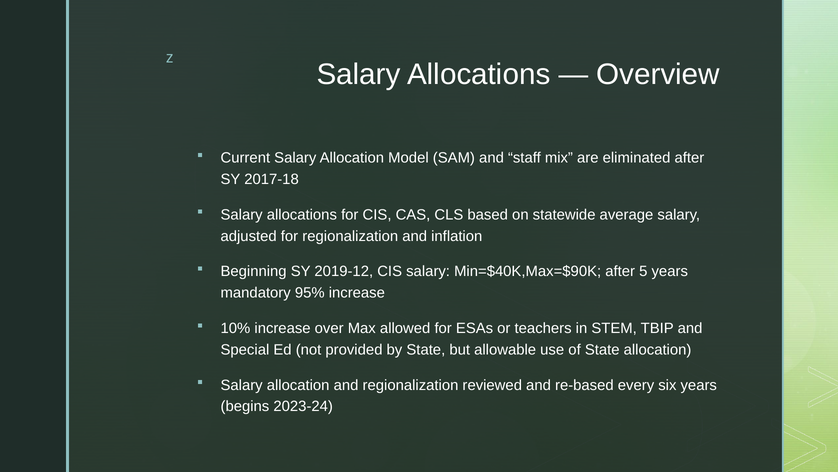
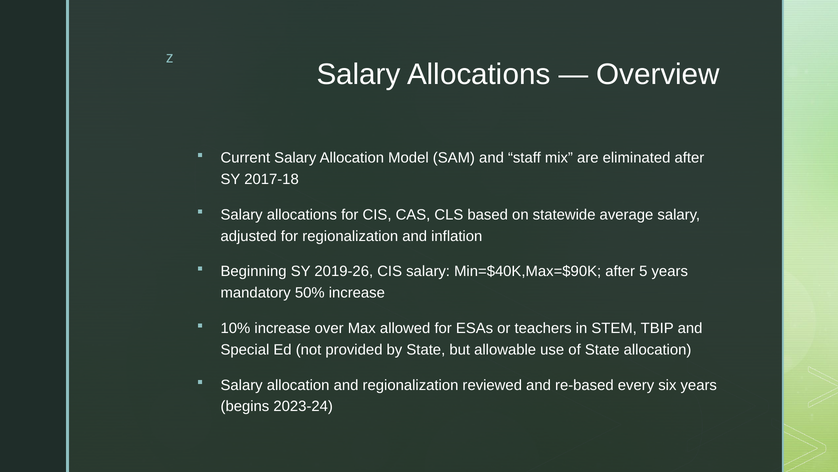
2019-12: 2019-12 -> 2019-26 (344, 271)
95%: 95% -> 50% (310, 293)
